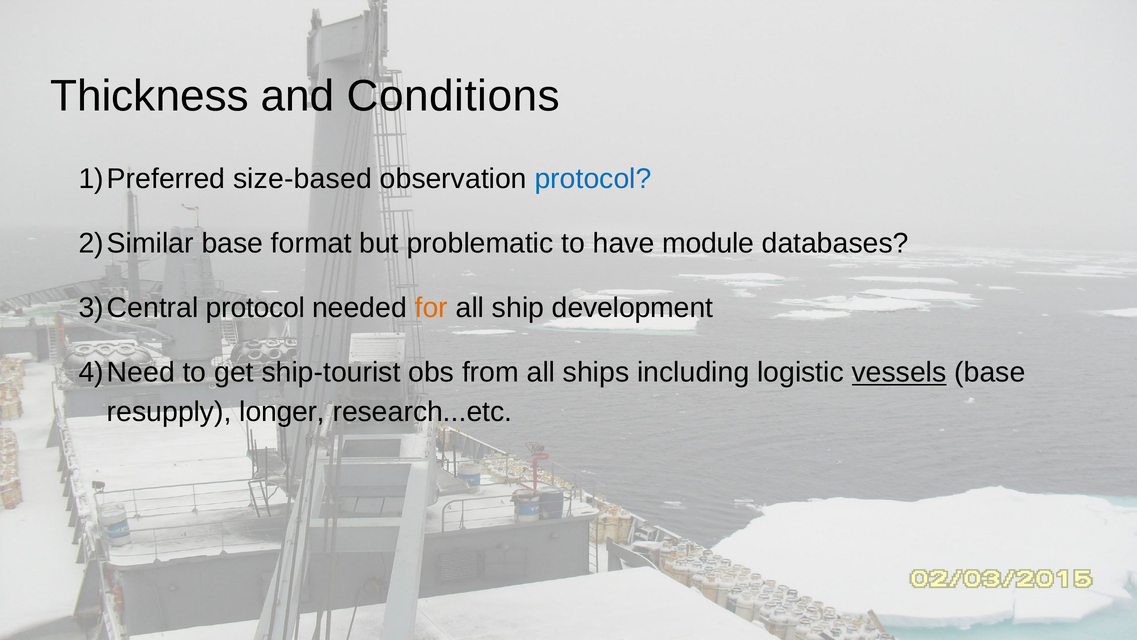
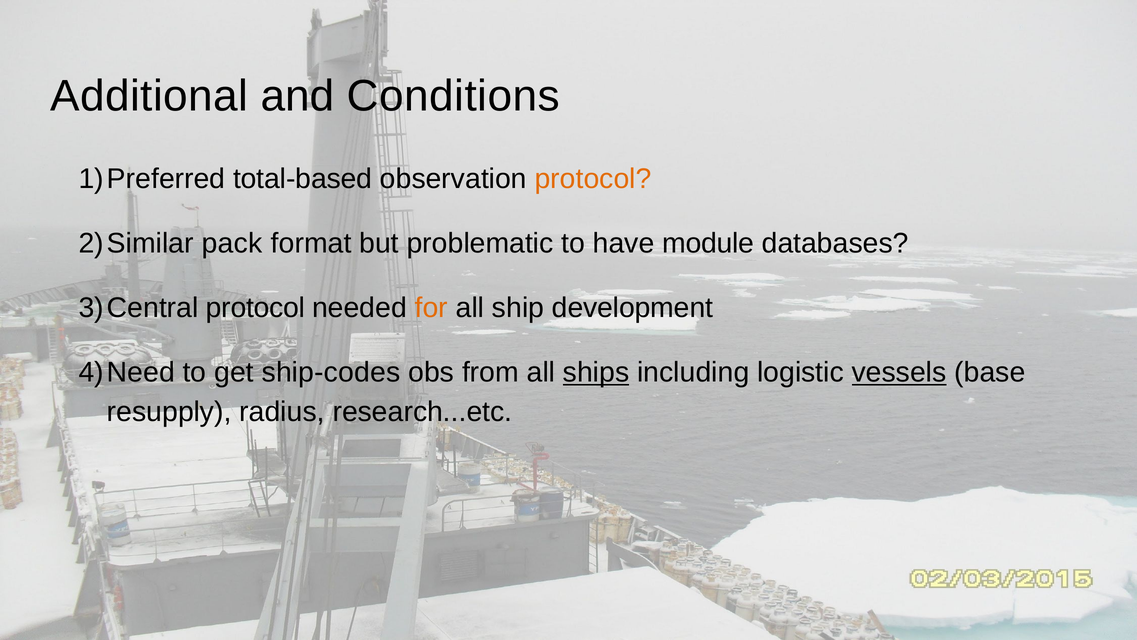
Thickness: Thickness -> Additional (149, 96)
size-based: size-based -> total-based (303, 179)
protocol colour: blue -> orange (593, 179)
base: base -> pack (232, 243)
ship-tourist: ship-tourist -> ship-codes (331, 372)
ships underline: none -> present (596, 372)
longer: longer -> radius (282, 411)
